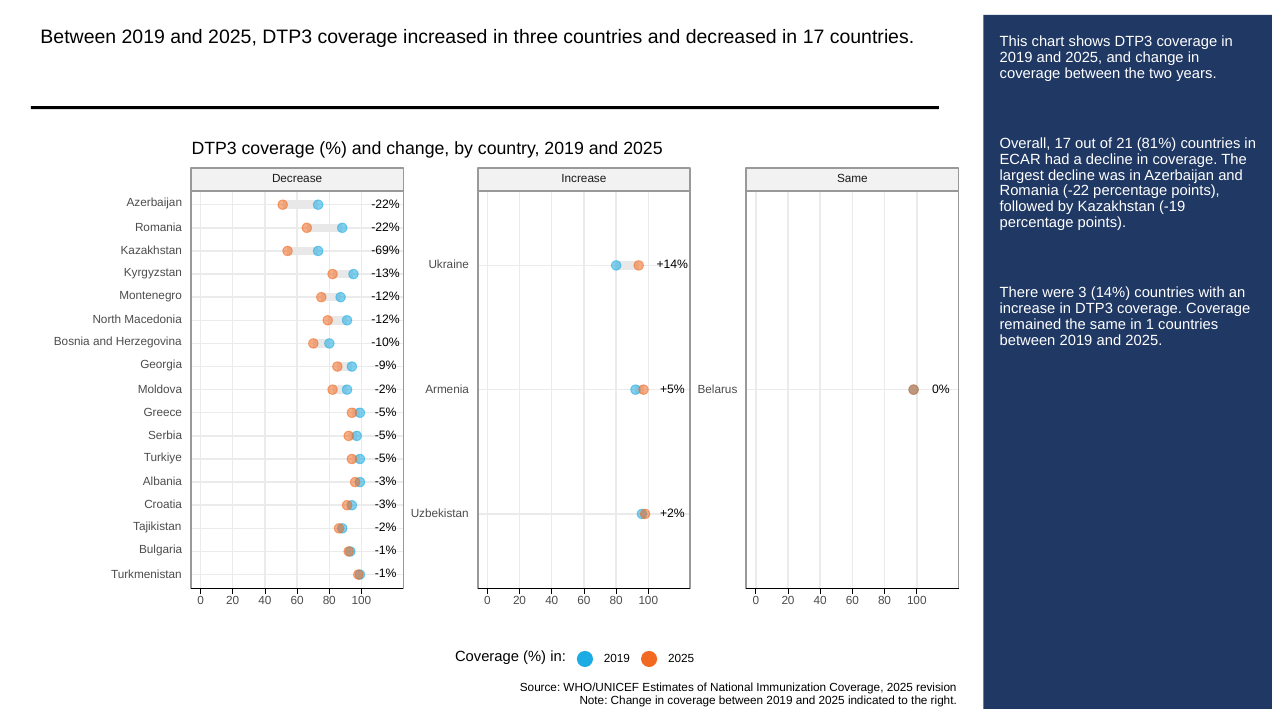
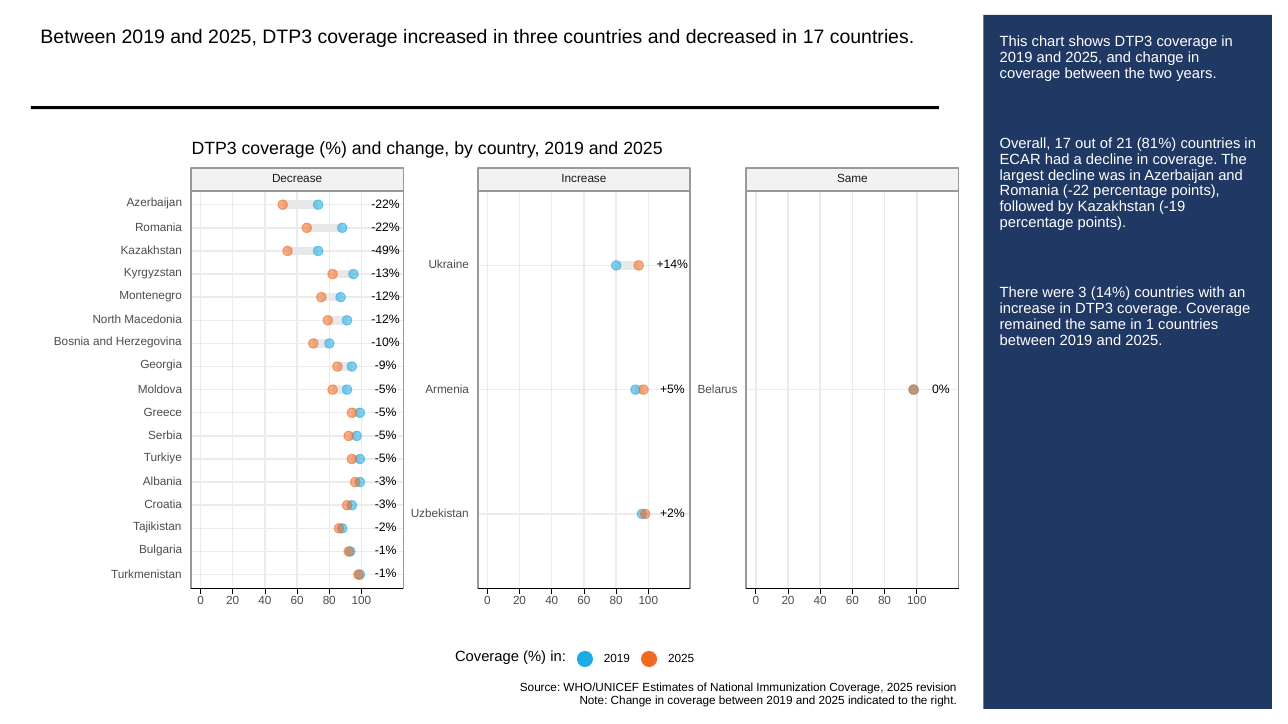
-69%: -69% -> -49% (386, 250)
-2%: -2% -> -5% (386, 389)
